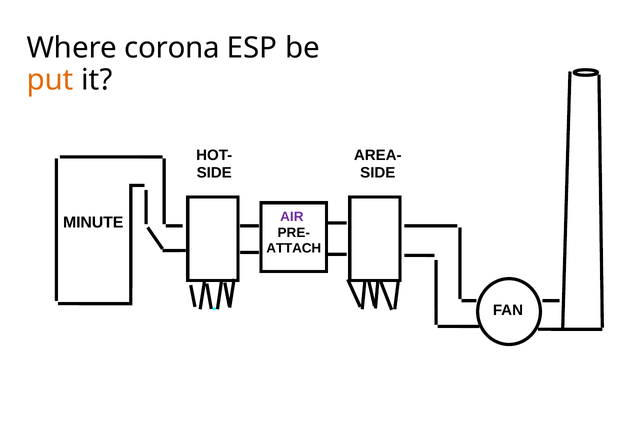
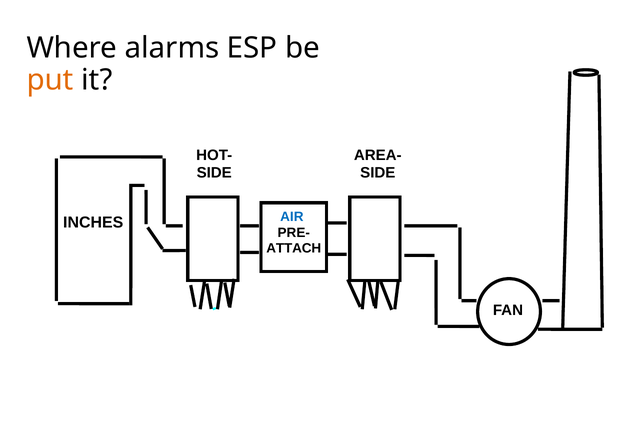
corona: corona -> alarms (172, 48)
AIR colour: purple -> blue (292, 217)
MINUTE: MINUTE -> INCHES (93, 223)
